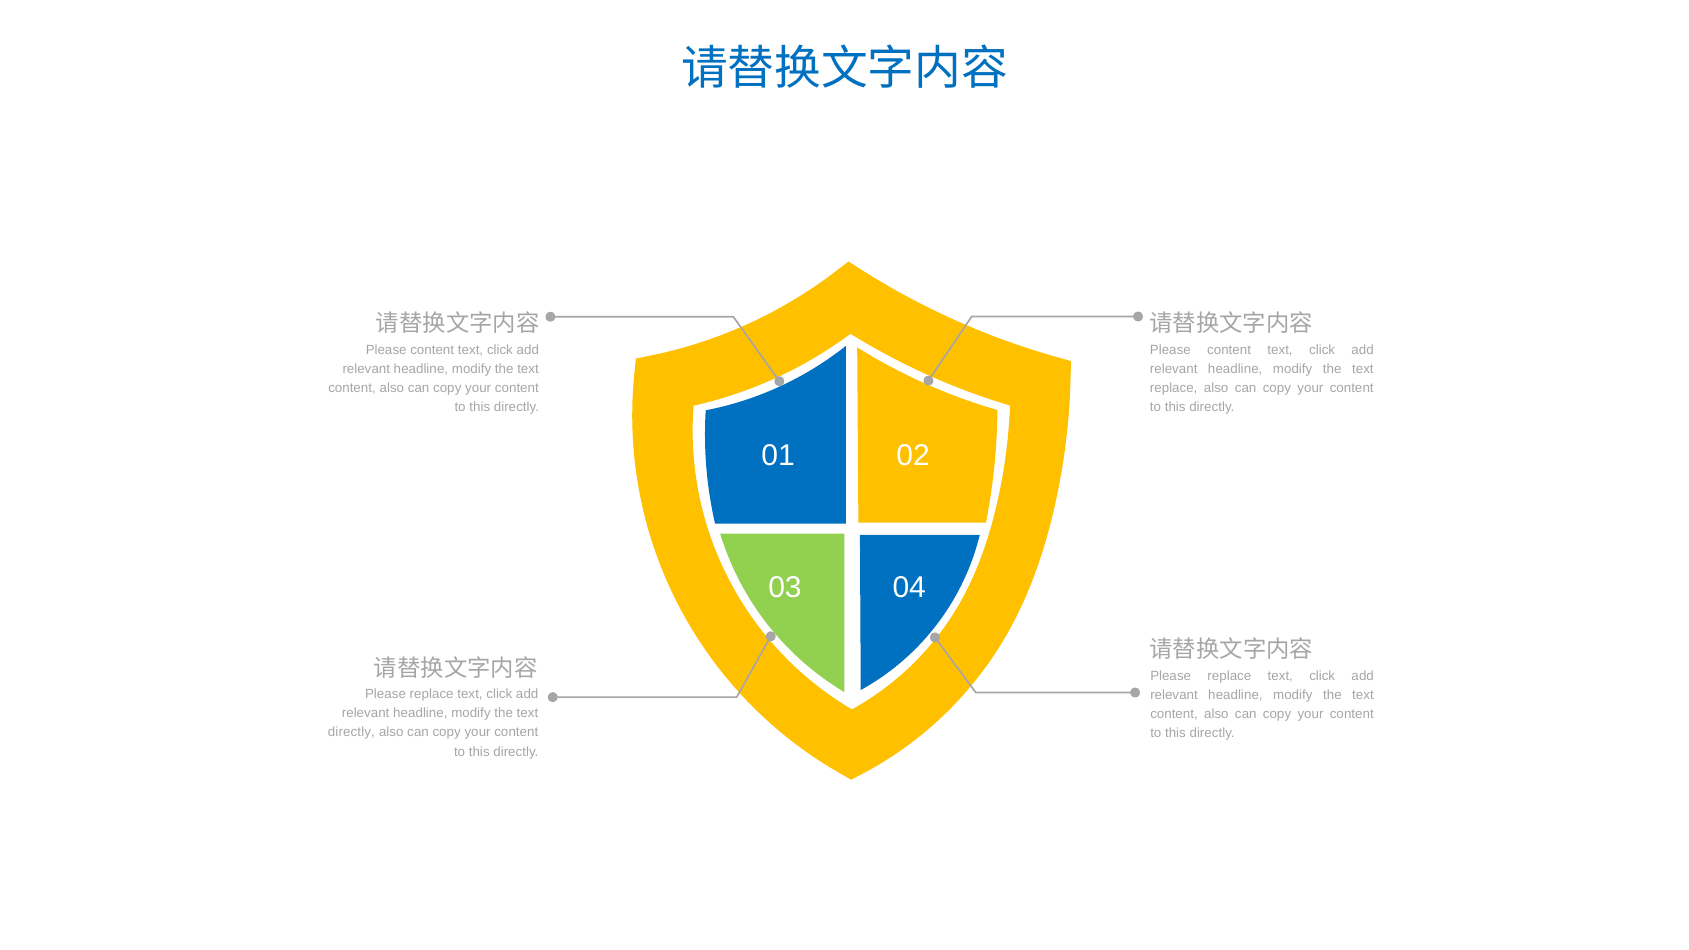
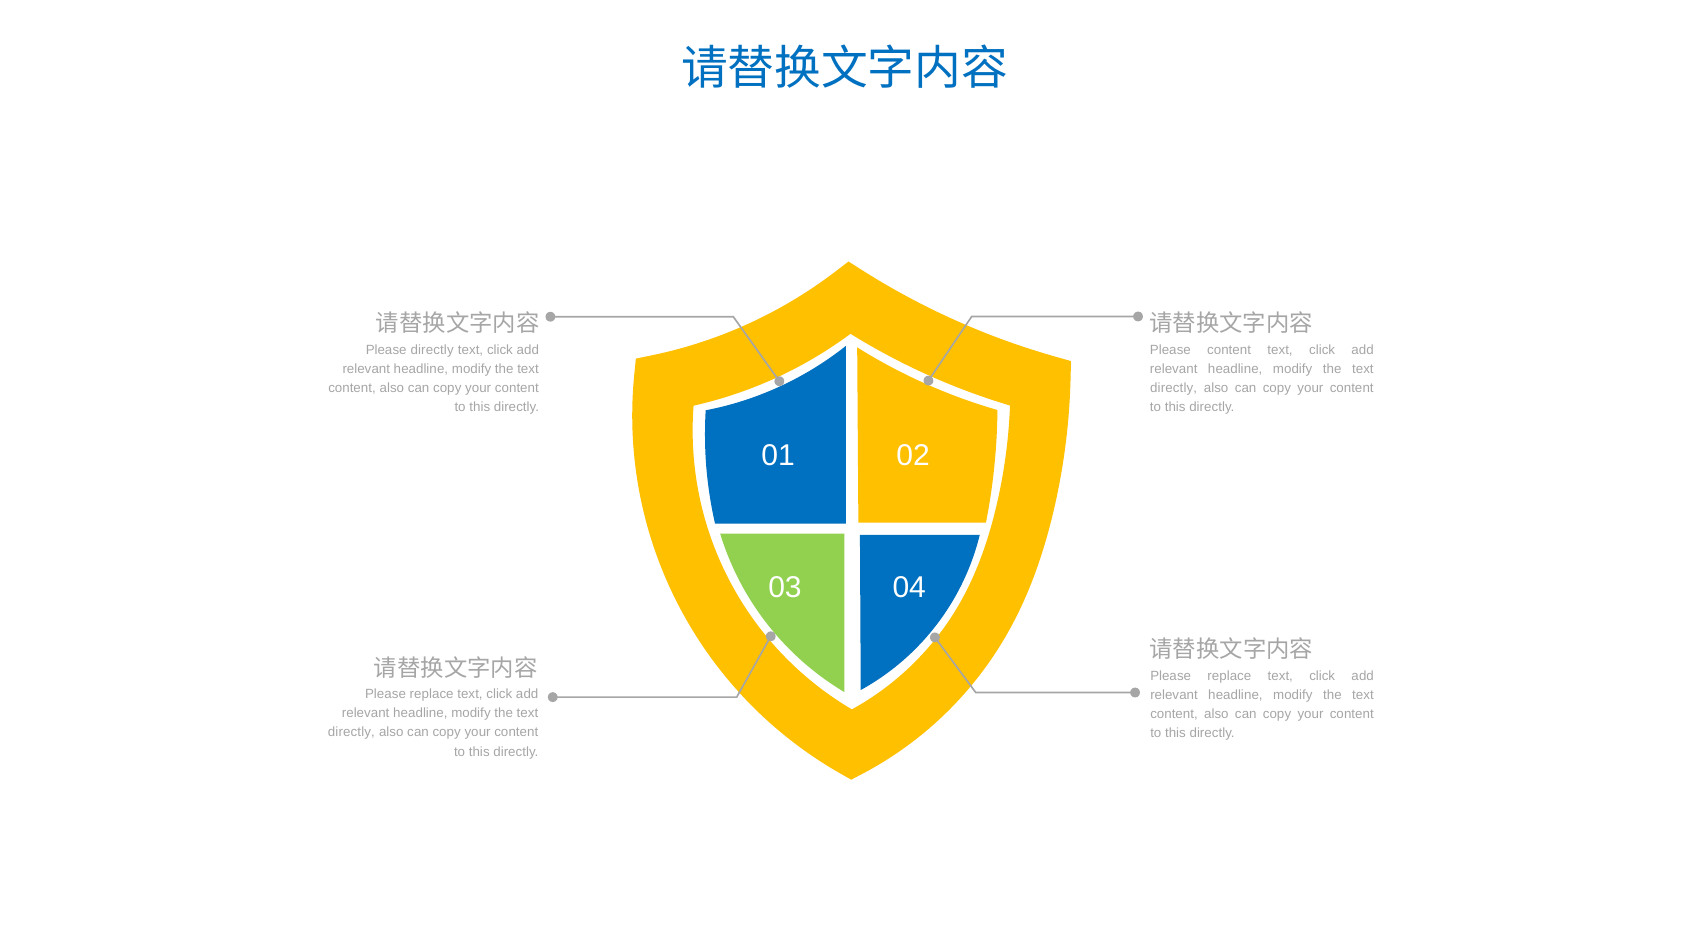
content: content -> directly (432, 350)
replace: replace -> directly (1174, 388)
